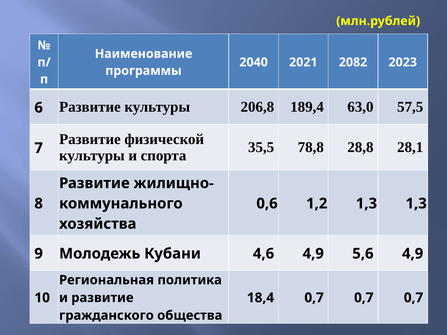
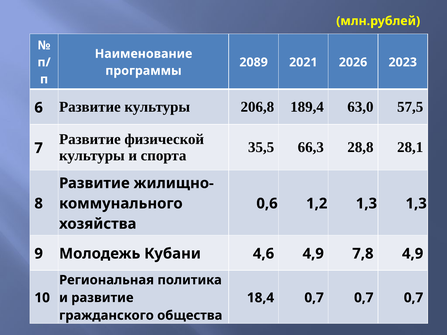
2040: 2040 -> 2089 (254, 62)
2082: 2082 -> 2026 (353, 62)
78,8: 78,8 -> 66,3 (311, 147)
5,6: 5,6 -> 7,8 (363, 254)
